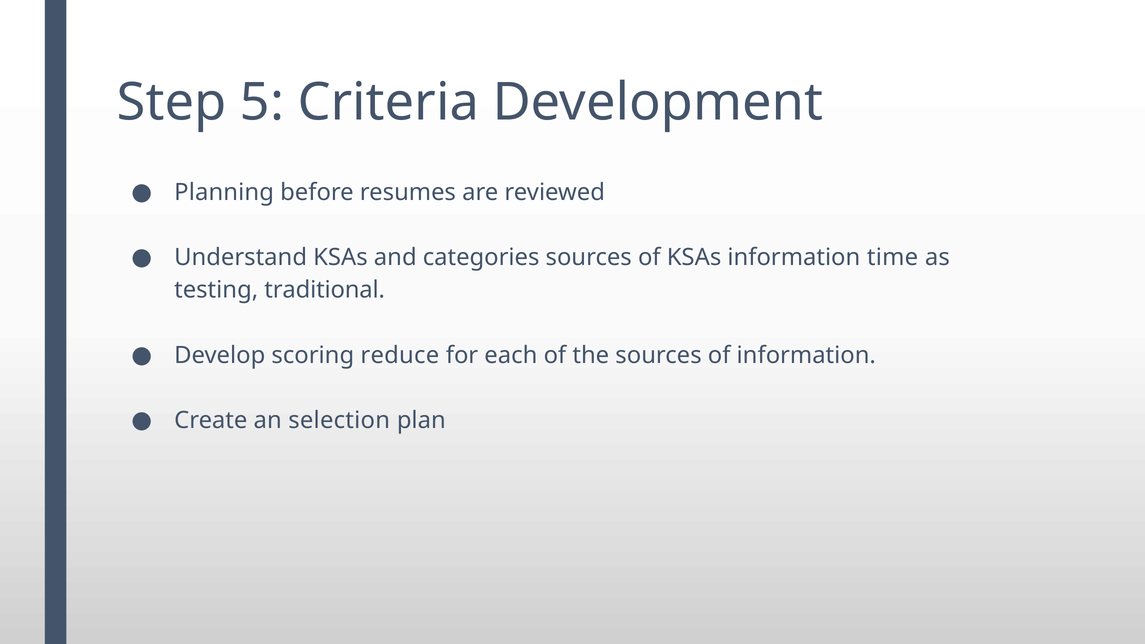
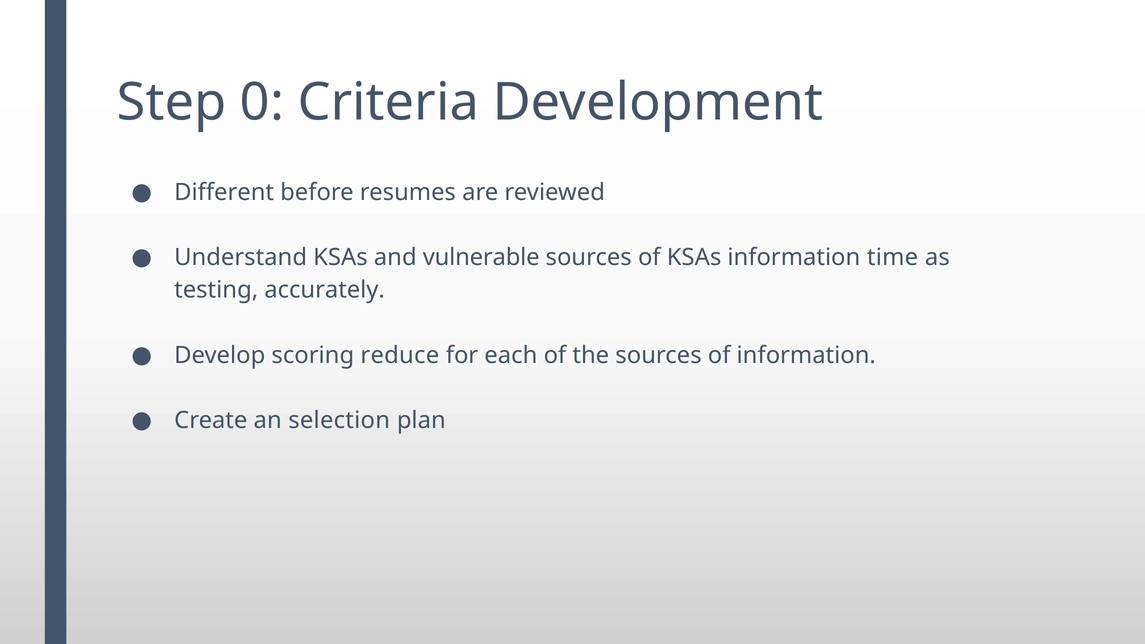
5: 5 -> 0 (262, 102)
Planning: Planning -> Different (224, 192)
categories: categories -> vulnerable (481, 257)
traditional: traditional -> accurately (325, 290)
